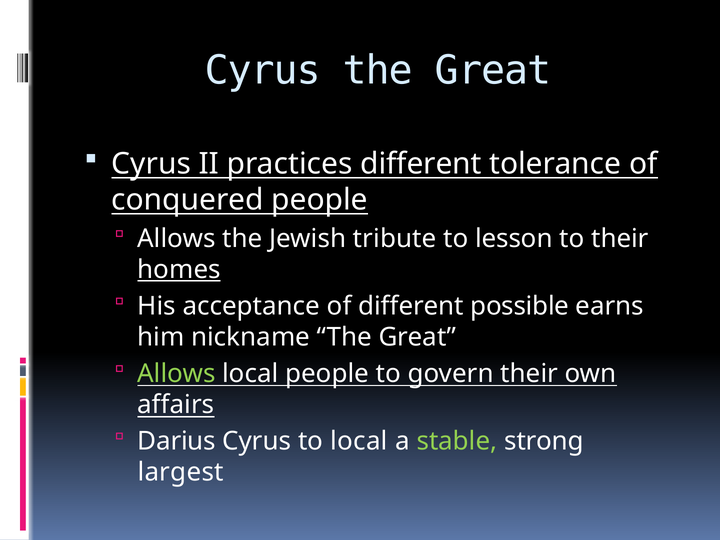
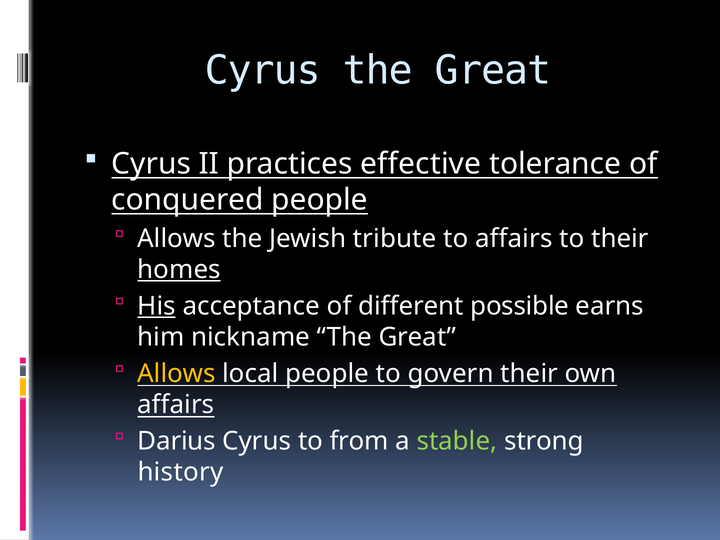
practices different: different -> effective (421, 164)
to lesson: lesson -> affairs (514, 239)
His underline: none -> present (157, 306)
Allows colour: light green -> yellow (177, 374)
to local: local -> from (359, 441)
largest: largest -> history (181, 472)
